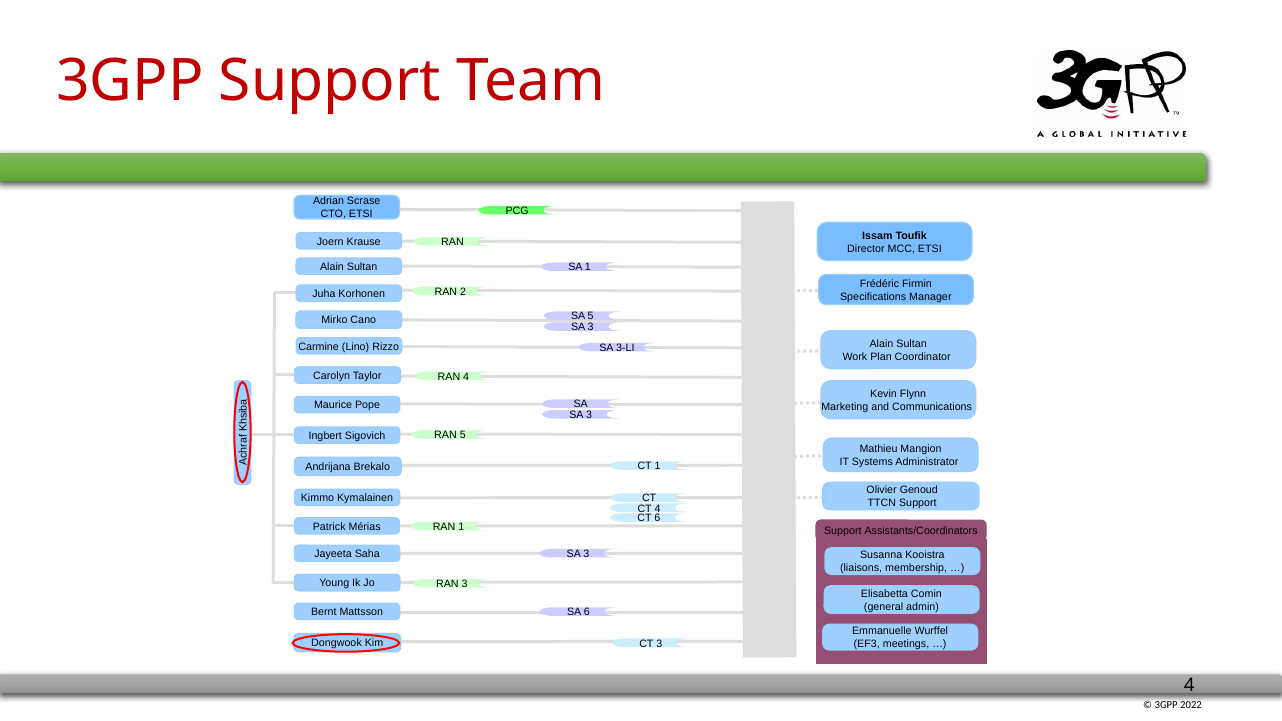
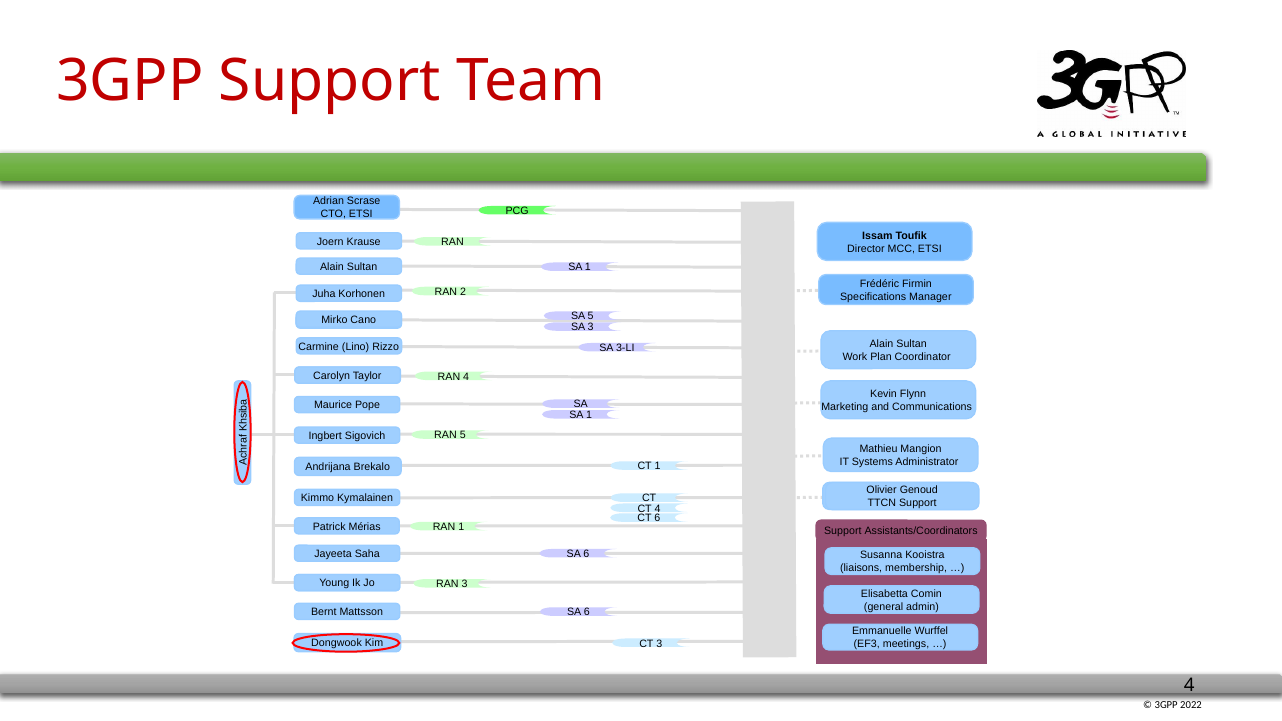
3: 3 -> 1 (589, 415)
3: 3 -> 6 (586, 554)
